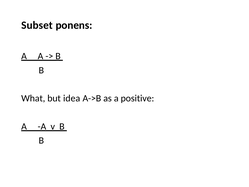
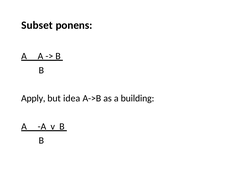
What: What -> Apply (33, 98)
positive: positive -> building (137, 98)
